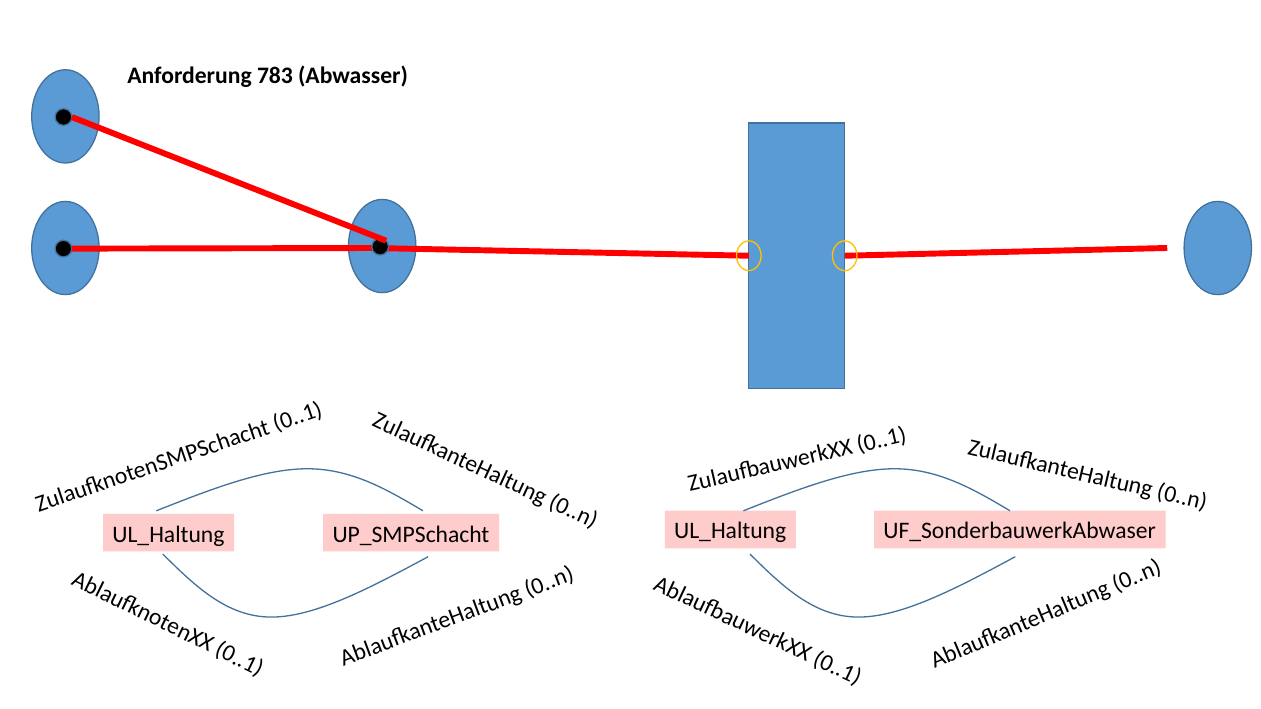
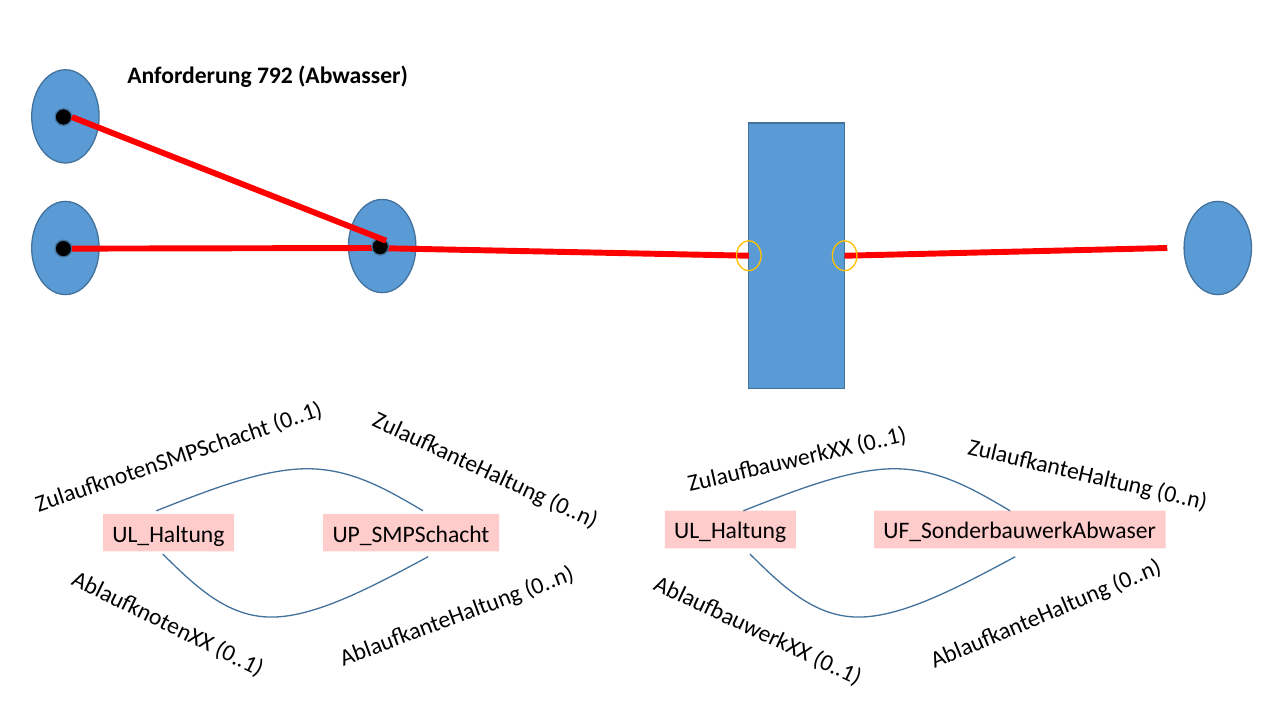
783: 783 -> 792 (275, 76)
